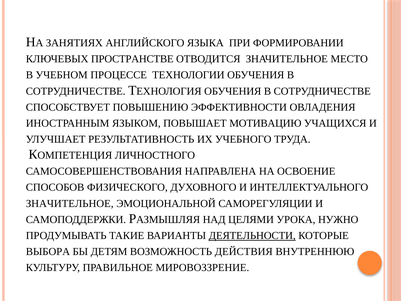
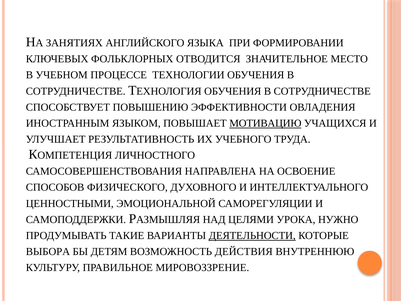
ПРОСТРАНСТВЕ: ПРОСТРАНСТВЕ -> ФОЛЬКЛОРНЫХ (132, 59)
МОТИВАЦИЮ underline: none -> present (265, 123)
ЗНАЧИТЕЛЬНОЕ: ЗНАЧИТЕЛЬНОЕ -> ЦЕННОСТНЫМИ (70, 203)
